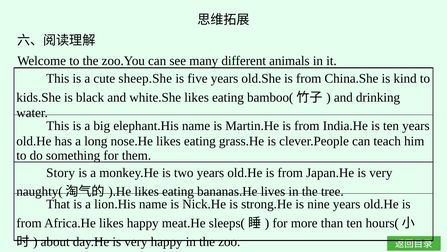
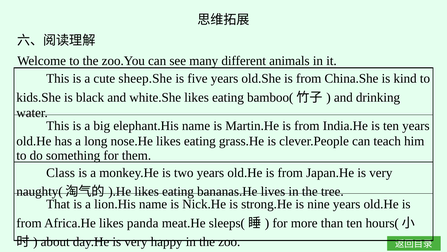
Story: Story -> Class (61, 172)
likes happy: happy -> panda (143, 223)
